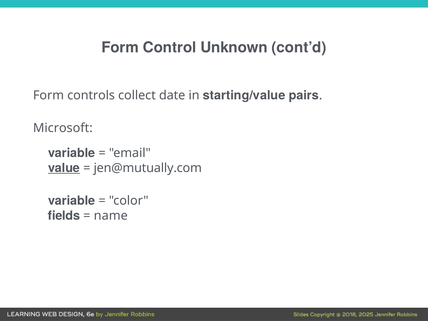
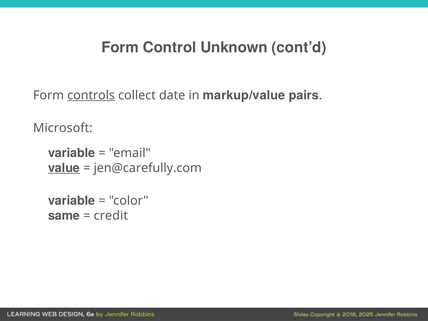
controls underline: none -> present (91, 95)
starting/value: starting/value -> markup/value (244, 95)
jen@mutually.com: jen@mutually.com -> jen@carefully.com (148, 168)
fields: fields -> same (64, 216)
name: name -> credit (111, 216)
